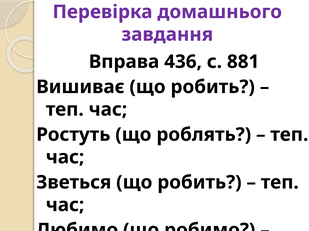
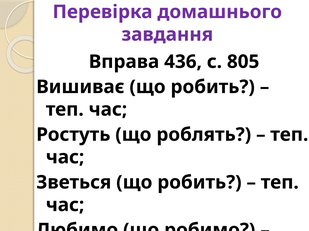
881: 881 -> 805 (243, 62)
